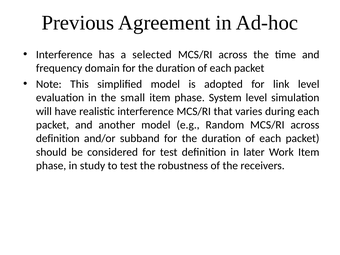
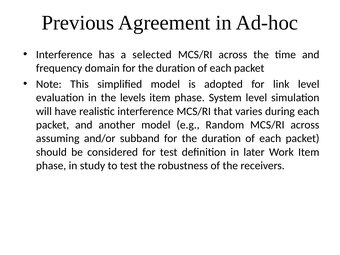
small: small -> levels (133, 98)
definition: definition -> assuming (58, 138)
